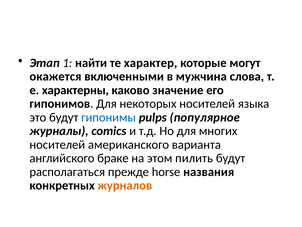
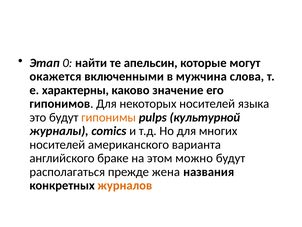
1: 1 -> 0 (67, 63)
характер: характер -> апельсин (151, 63)
гипонимы colour: blue -> orange (109, 117)
популярное: популярное -> культурной (205, 117)
пилить: пилить -> можно (194, 158)
horse: horse -> жена (166, 172)
